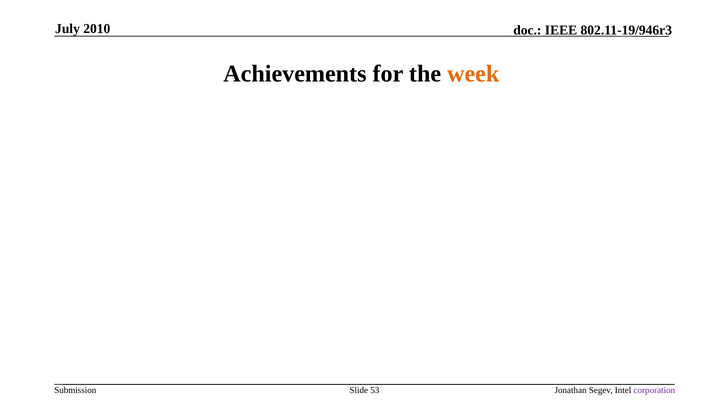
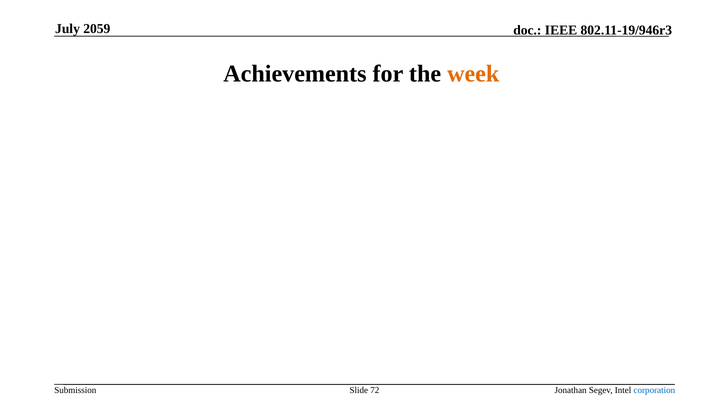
2010: 2010 -> 2059 (97, 29)
53: 53 -> 72 (375, 390)
corporation colour: purple -> blue (654, 390)
